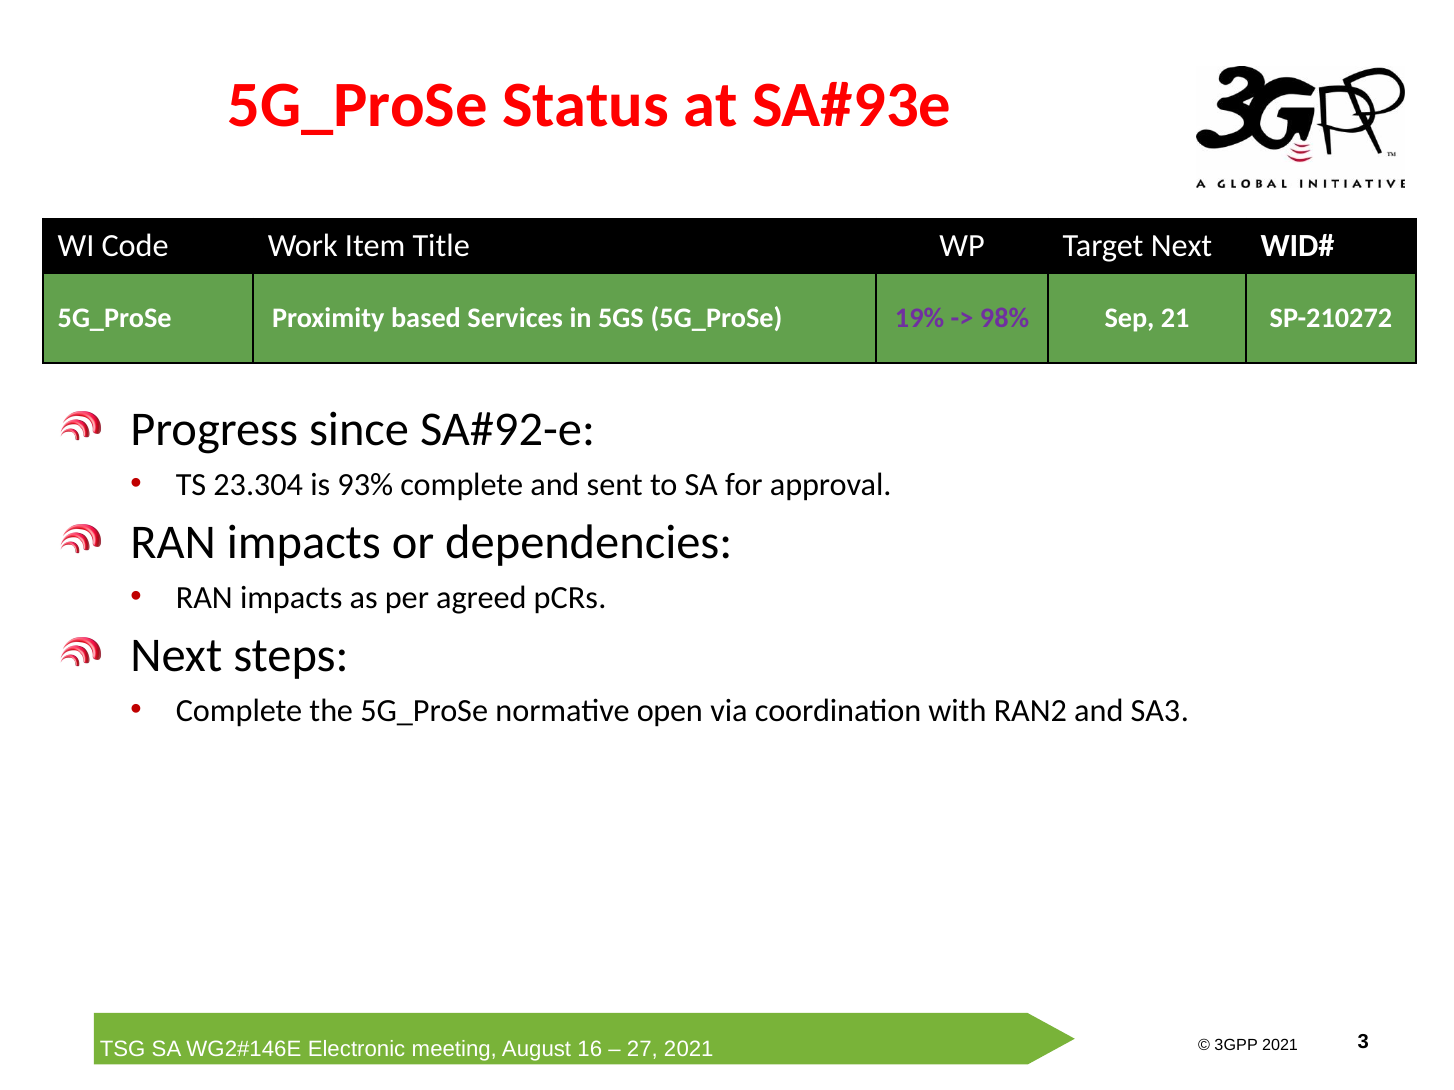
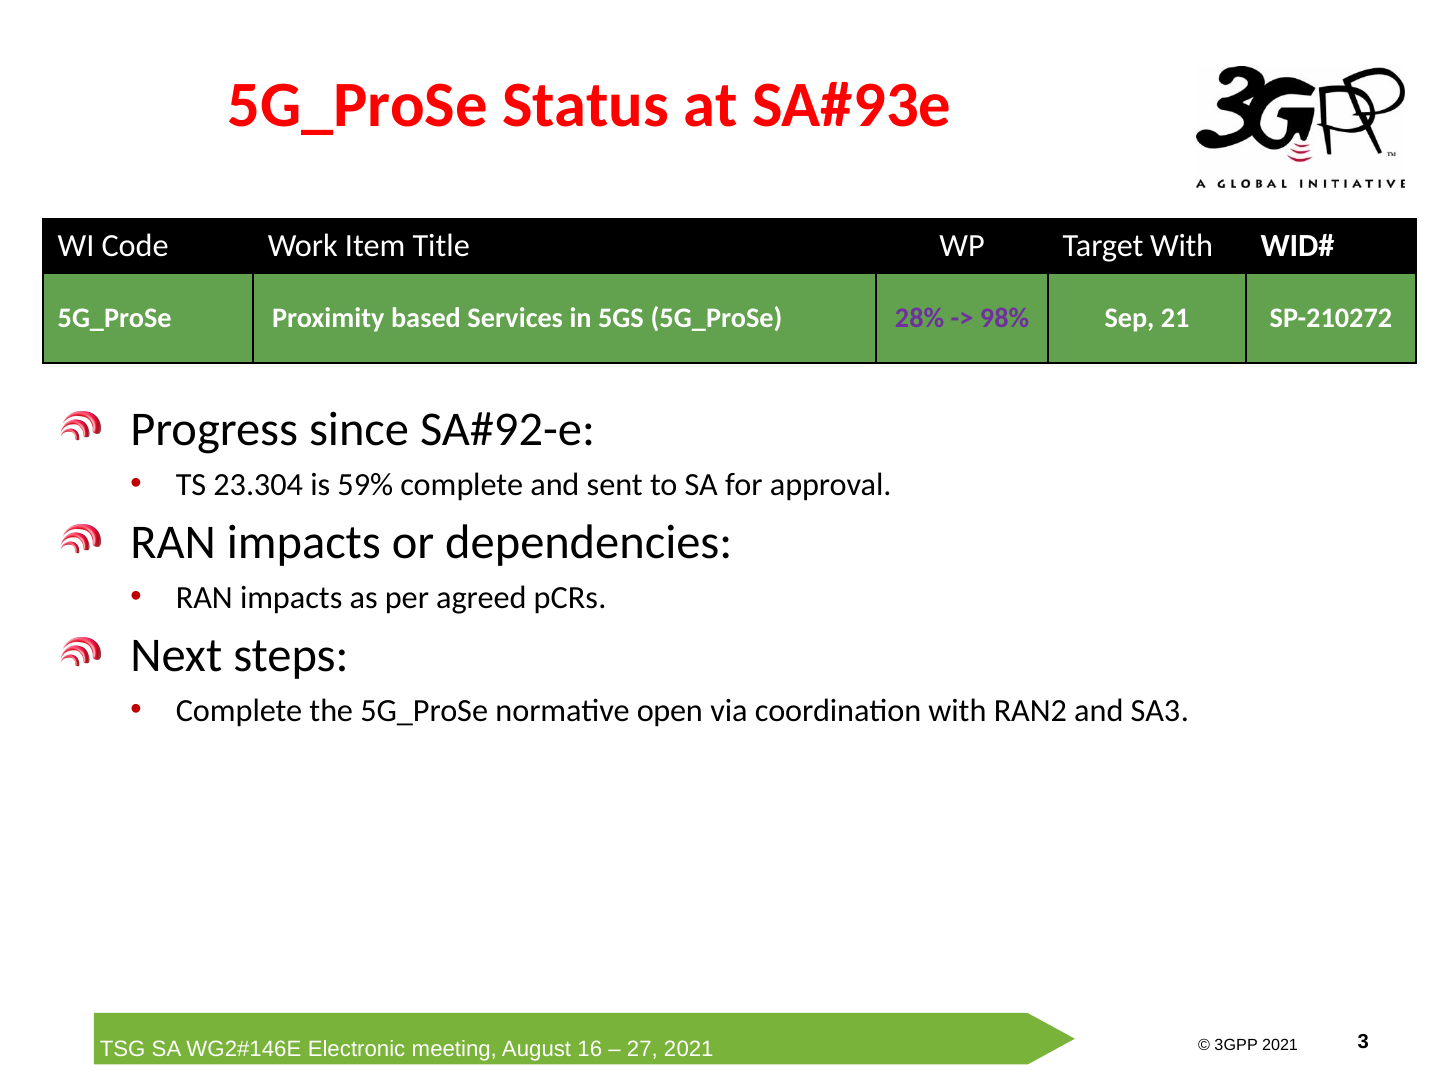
Target Next: Next -> With (1182, 246)
19%: 19% -> 28% (920, 318)
93%: 93% -> 59% (365, 485)
